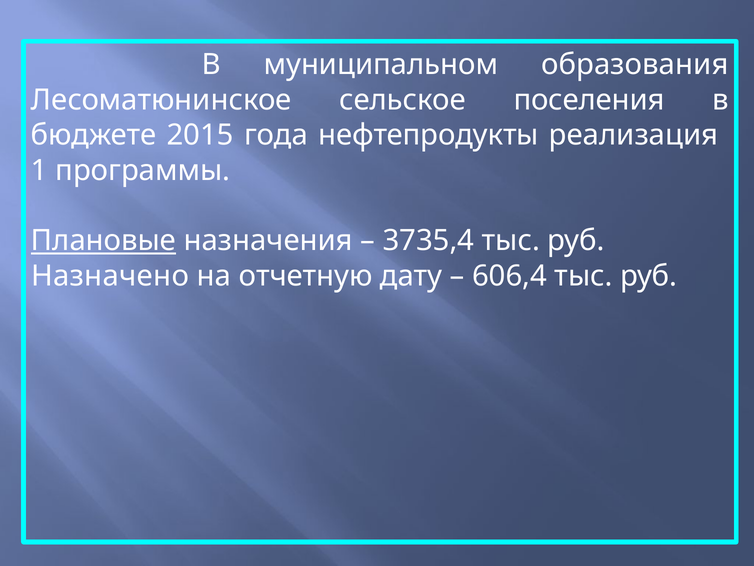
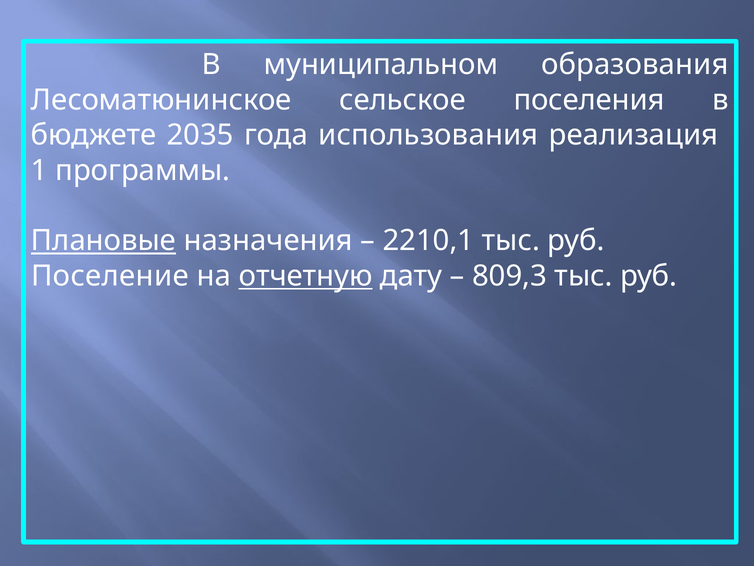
2015: 2015 -> 2035 (200, 135)
нефтепродукты: нефтепродукты -> использования (428, 135)
3735,4: 3735,4 -> 2210,1 (428, 241)
Назначено: Назначено -> Поселение (110, 276)
отчетную underline: none -> present (306, 276)
606,4: 606,4 -> 809,3 (509, 276)
